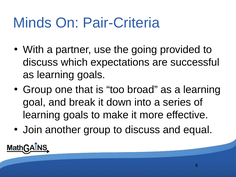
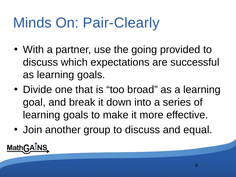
Pair-Criteria: Pair-Criteria -> Pair-Clearly (121, 23)
Group: Group -> Divide (38, 90)
